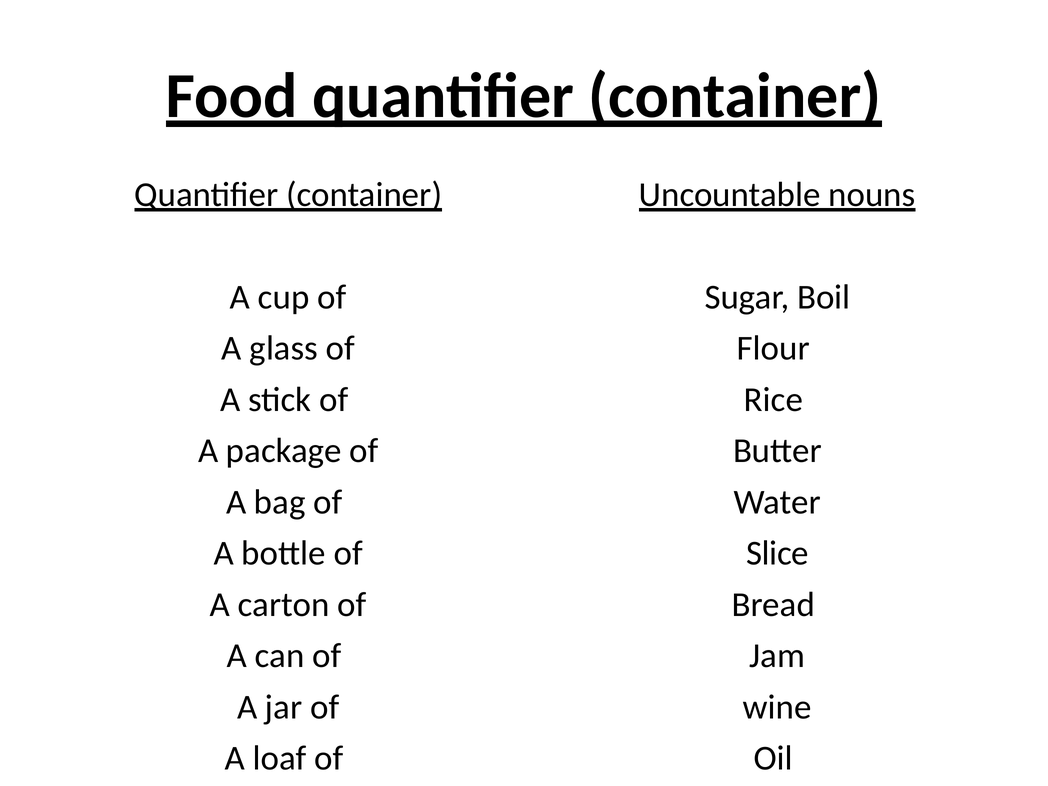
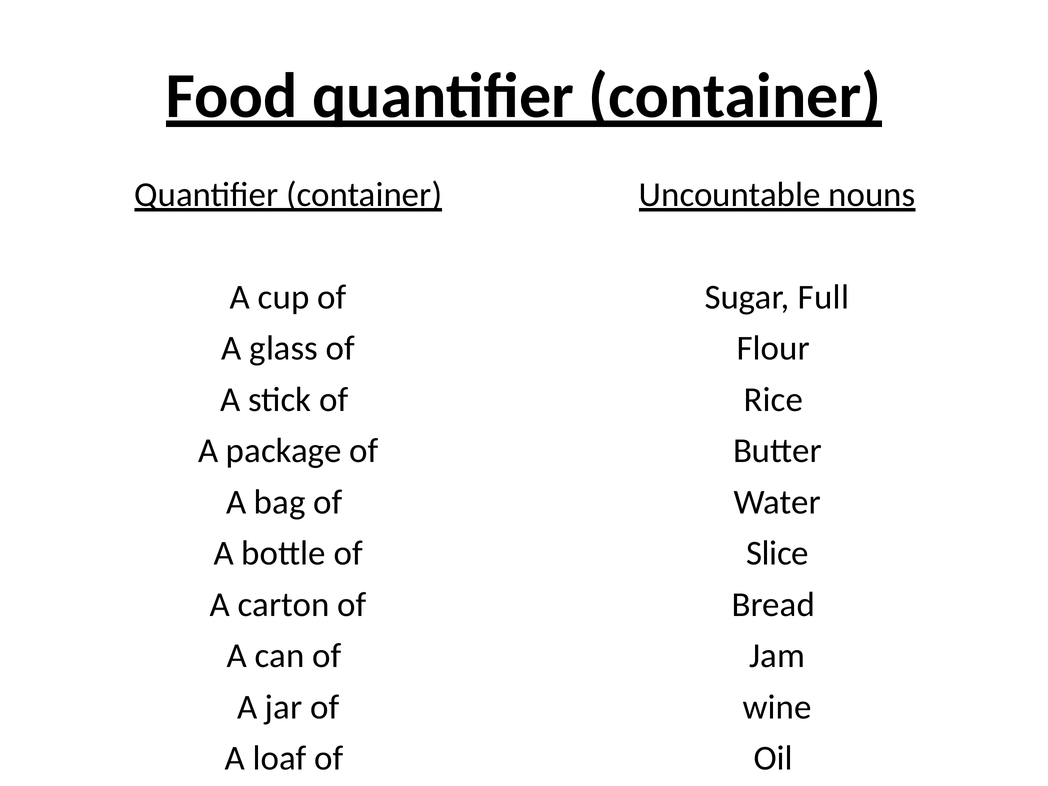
Boil: Boil -> Full (823, 297)
